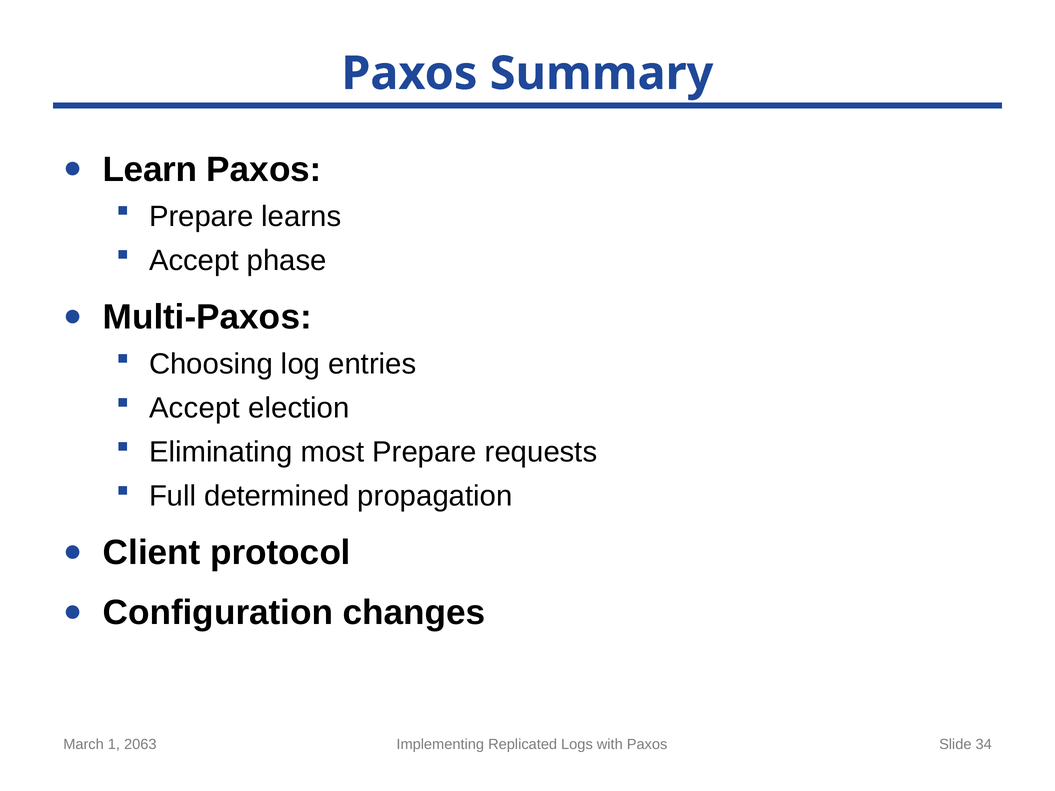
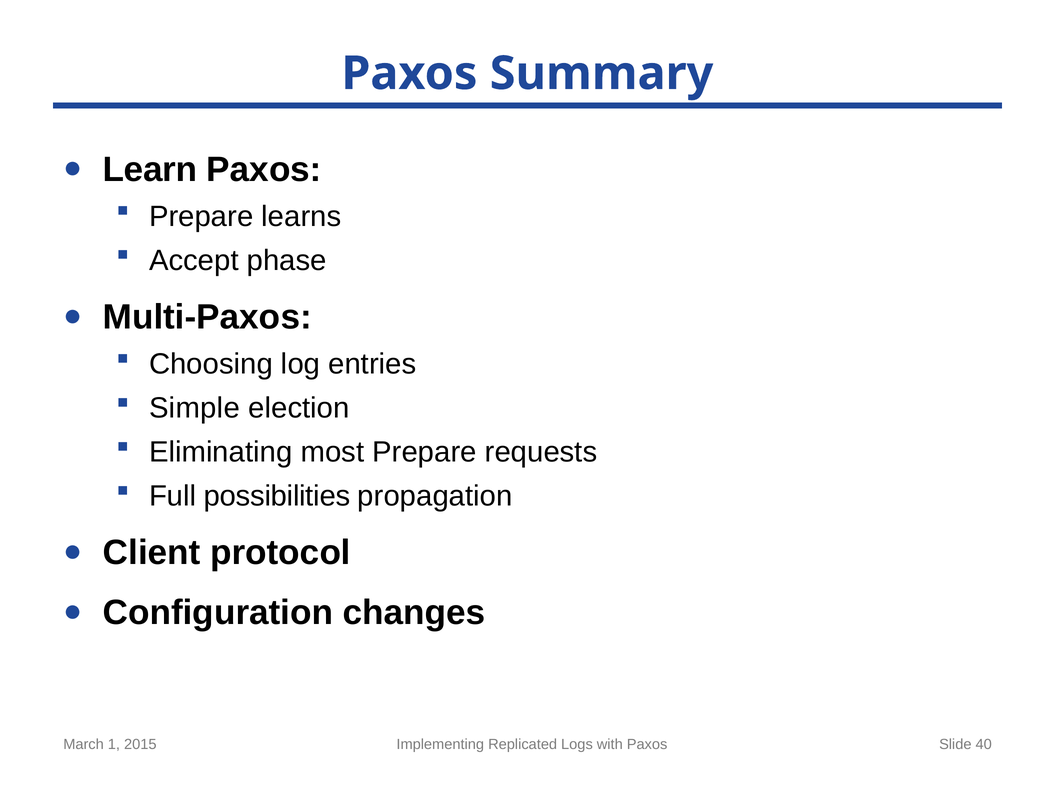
Accept: Accept -> Simple (195, 408)
determined: determined -> possibilities (277, 496)
2063: 2063 -> 2015 (140, 745)
34: 34 -> 40 (984, 745)
